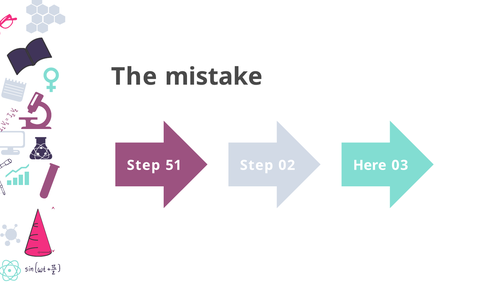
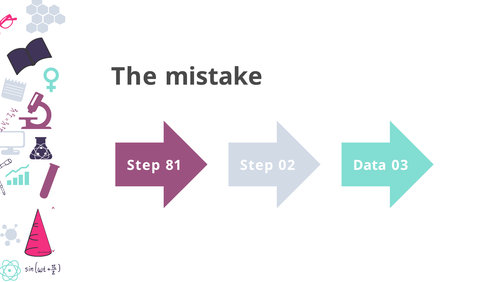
51: 51 -> 81 (174, 165)
Here: Here -> Data (370, 165)
